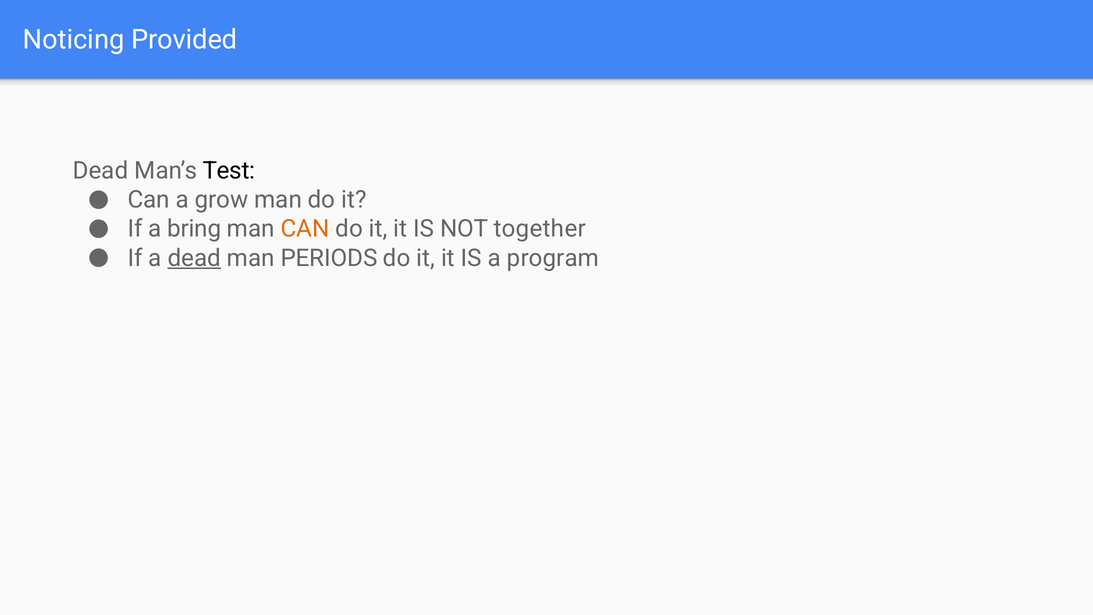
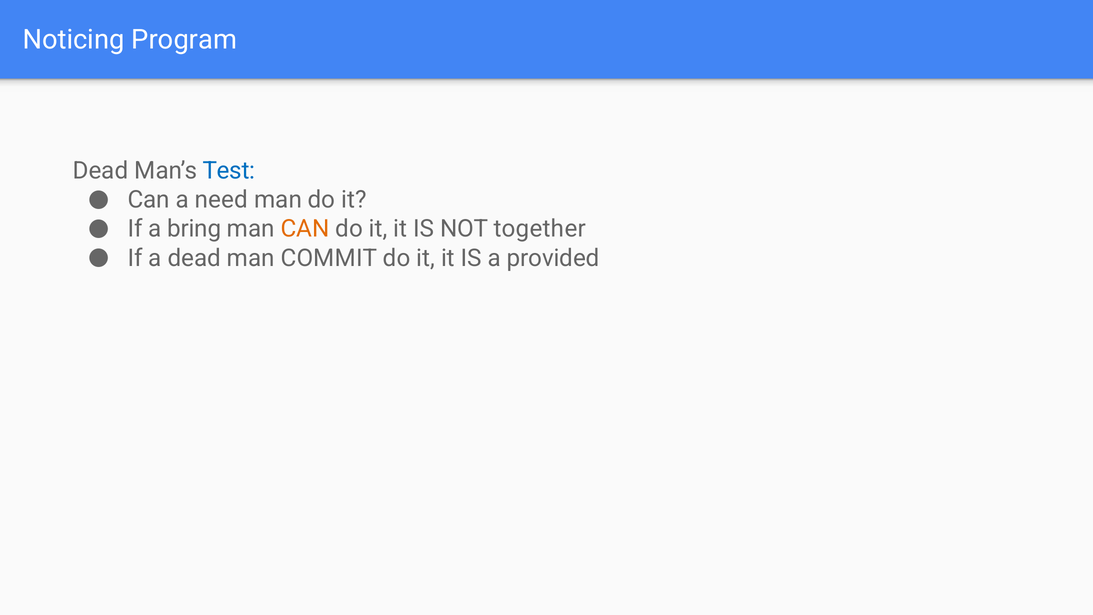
Provided: Provided -> Program (184, 40)
Test colour: black -> blue (229, 171)
grow: grow -> need (221, 200)
dead underline: present -> none (194, 258)
PERIODS: PERIODS -> COMMIT (329, 258)
program: program -> provided (553, 258)
